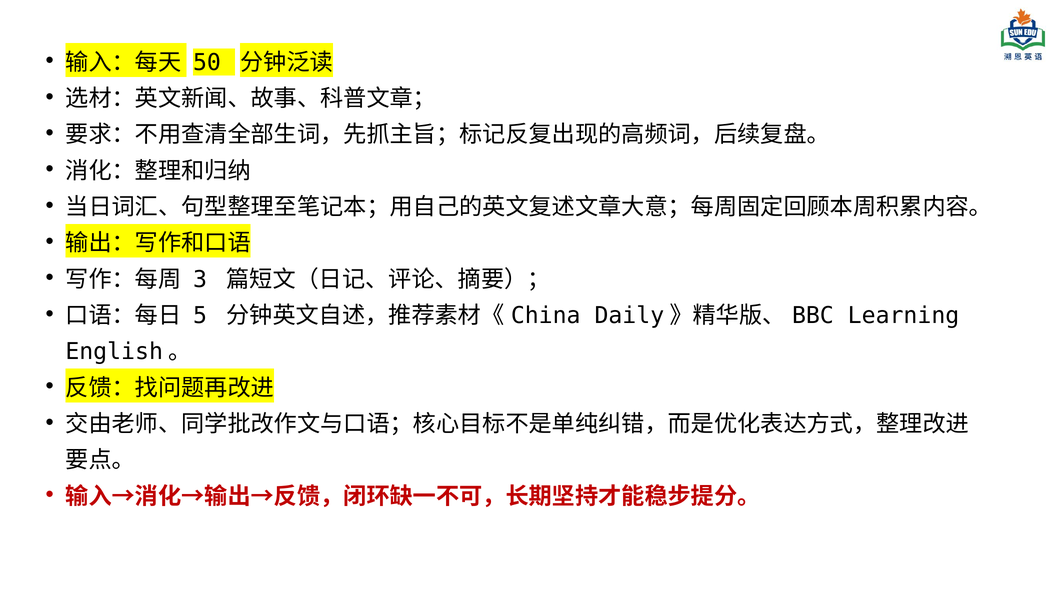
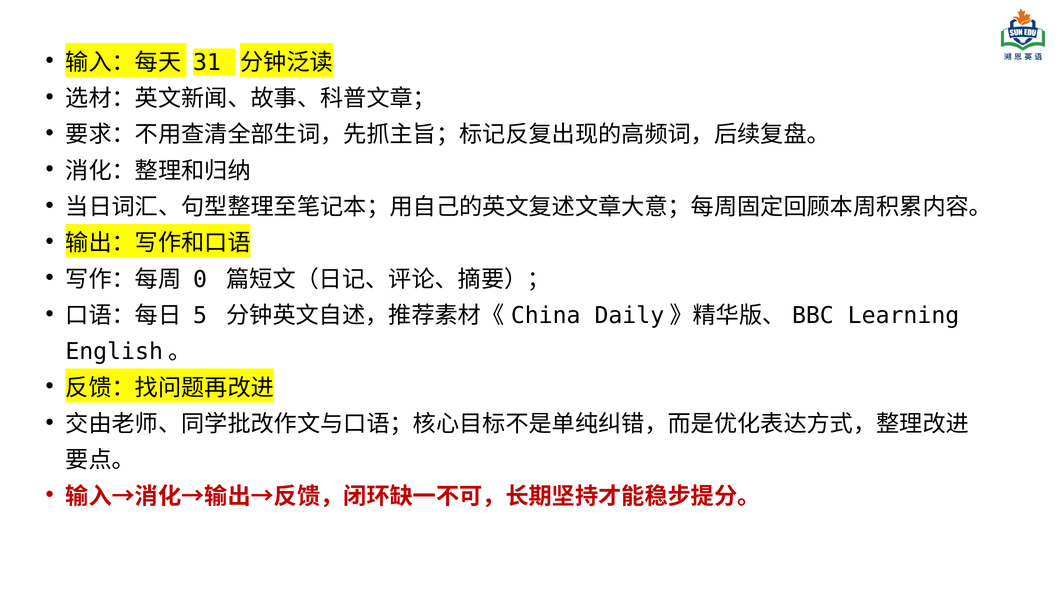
50: 50 -> 31 (207, 62)
3: 3 -> 0 (200, 279)
